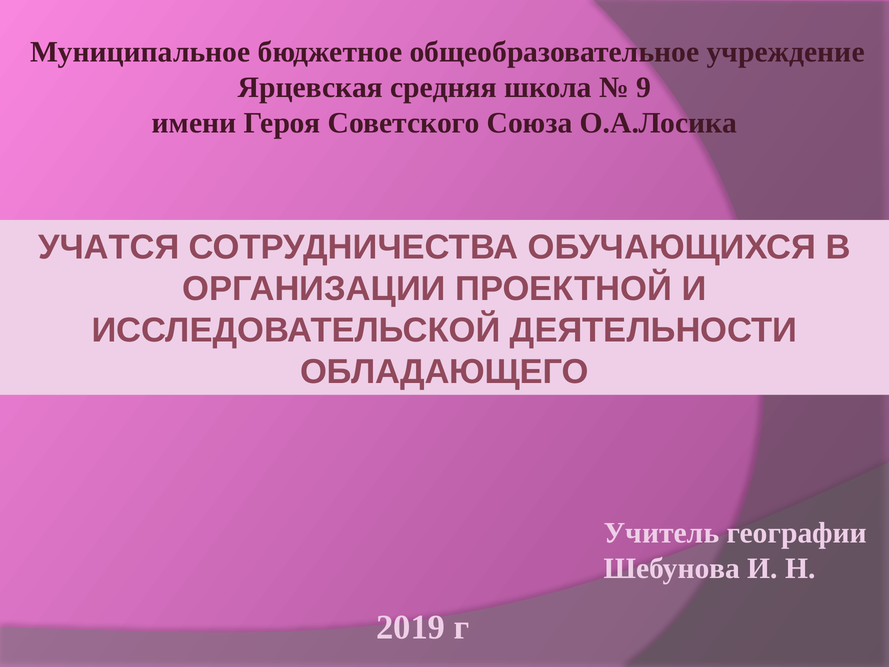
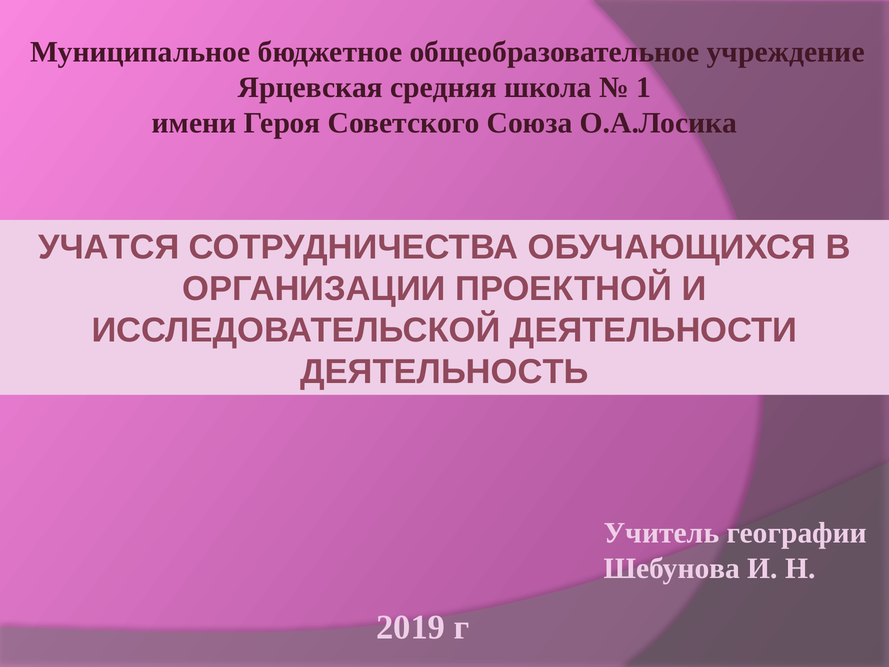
9: 9 -> 1 (644, 87)
ОБЛАДАЮЩЕГО: ОБЛАДАЮЩЕГО -> ДЕЯТЕЛЬНОСТЬ (444, 372)
